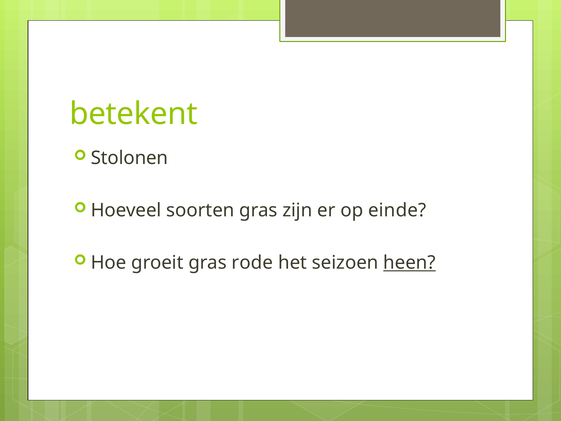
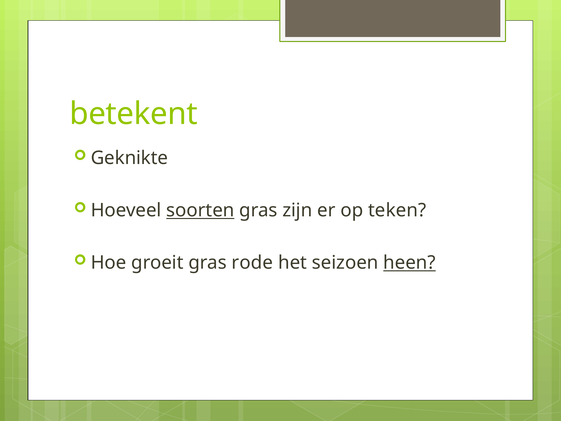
Stolonen: Stolonen -> Geknikte (129, 158)
soorten underline: none -> present (200, 210)
einde: einde -> teken (397, 210)
